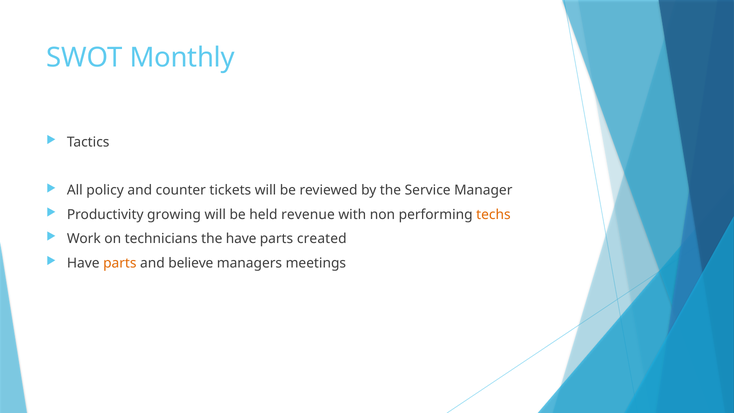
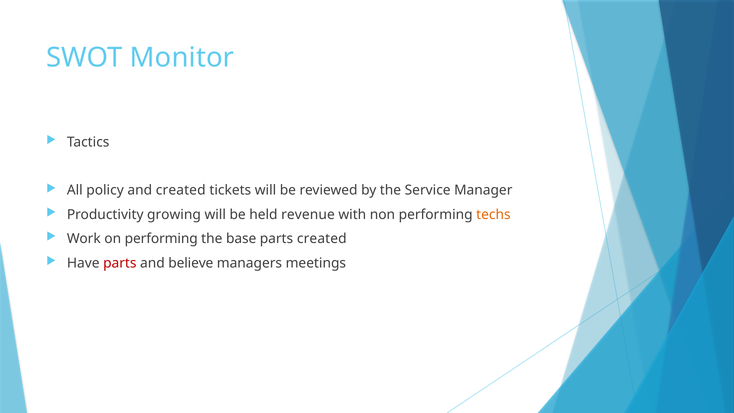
Monthly: Monthly -> Monitor (182, 58)
and counter: counter -> created (181, 190)
on technicians: technicians -> performing (161, 239)
the have: have -> base (241, 239)
parts colour: orange -> red (120, 263)
